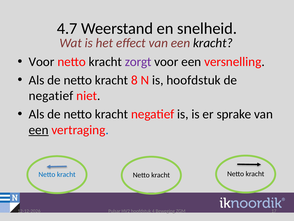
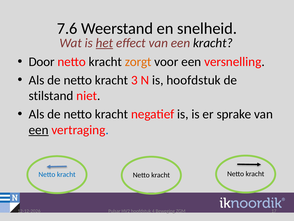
4.7: 4.7 -> 7.6 (67, 28)
het underline: none -> present (104, 43)
Voor: Voor -> Door (42, 62)
zorgt colour: purple -> orange (138, 62)
8: 8 -> 3 (134, 80)
negatief: negatief -> stilstand (51, 96)
